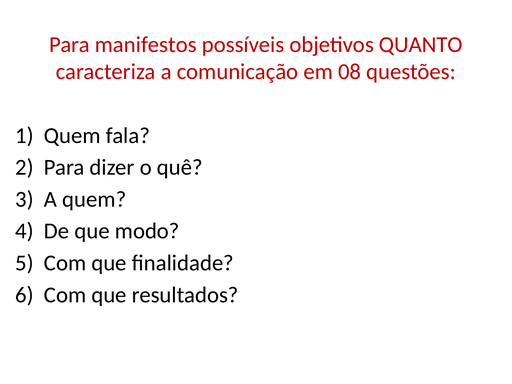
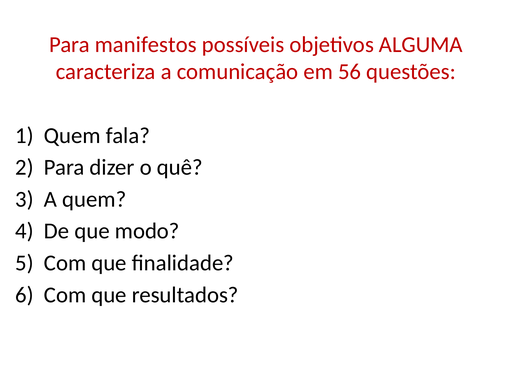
QUANTO: QUANTO -> ALGUMA (421, 44)
08: 08 -> 56 (350, 72)
